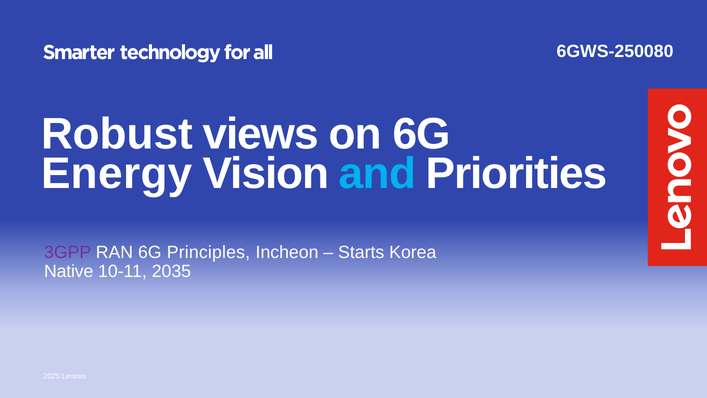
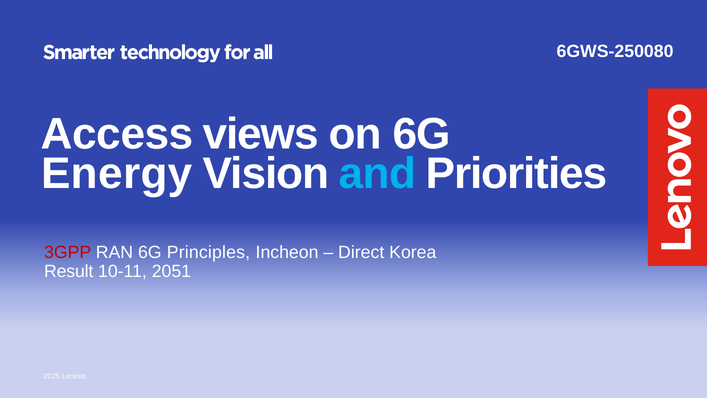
Robust: Robust -> Access (117, 134)
3GPP colour: purple -> red (68, 252)
Starts: Starts -> Direct (361, 252)
Native: Native -> Result (69, 271)
2035: 2035 -> 2051 (171, 271)
